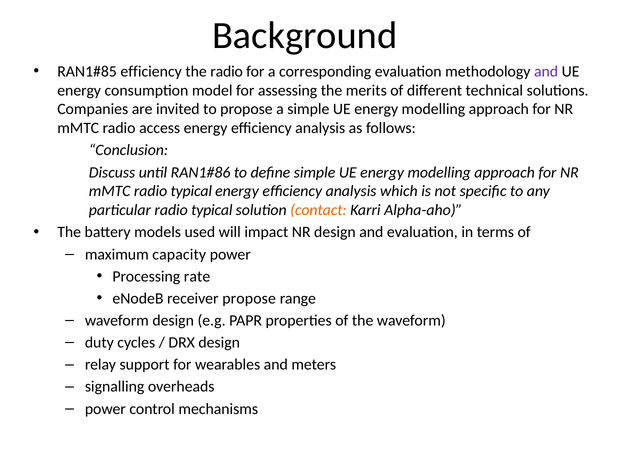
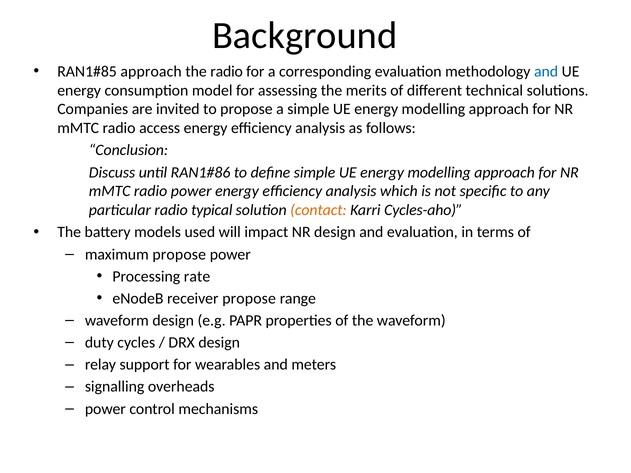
efficiency: efficiency -> approach (151, 71)
and colour: purple -> blue (546, 71)
mMTC radio typical: typical -> power (191, 191)
Alpha-aho: Alpha-aho -> Cycles-aho (423, 210)
maximum capacity: capacity -> propose (179, 254)
